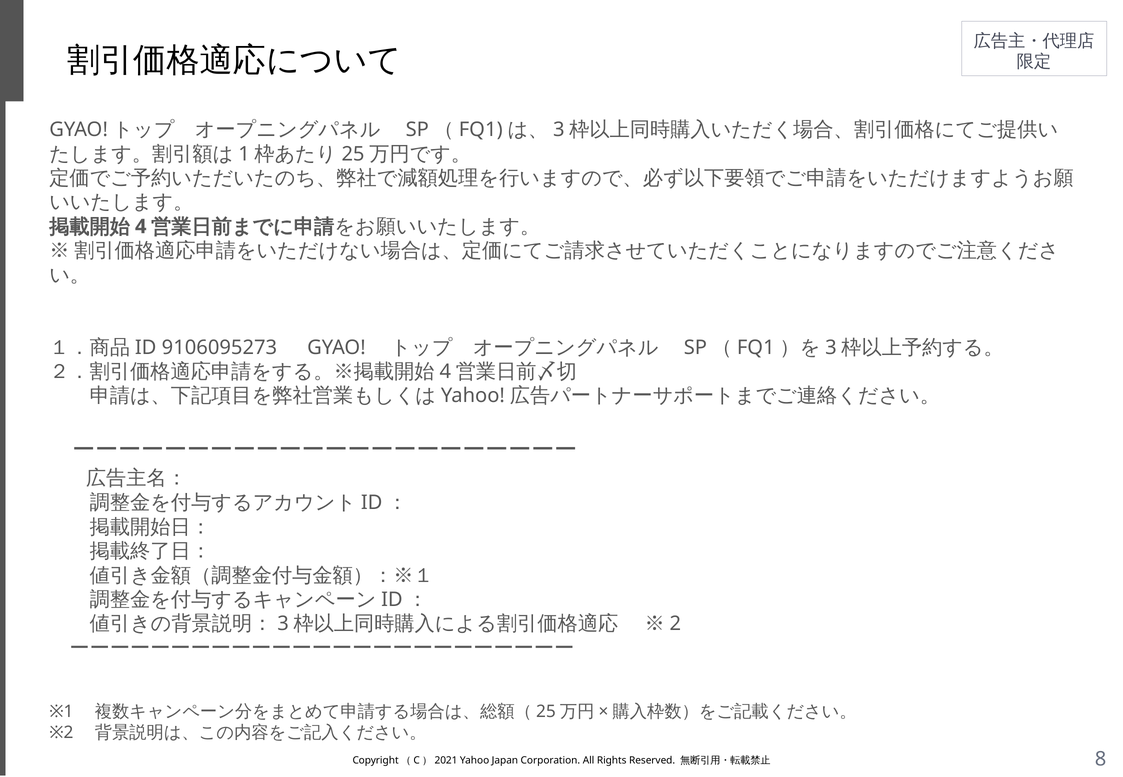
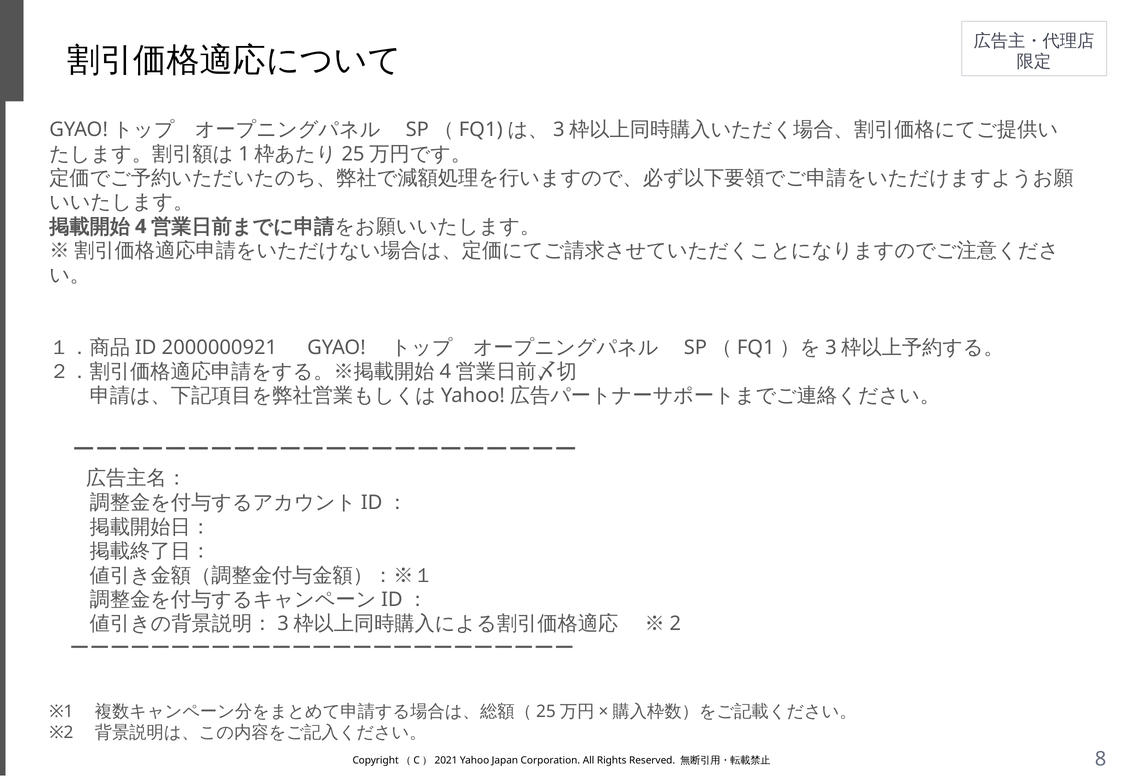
9106095273: 9106095273 -> 2000000921 (219, 348)
